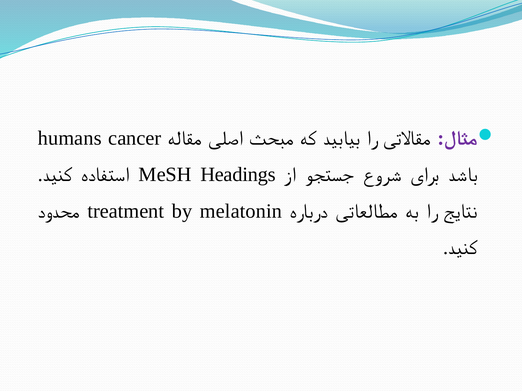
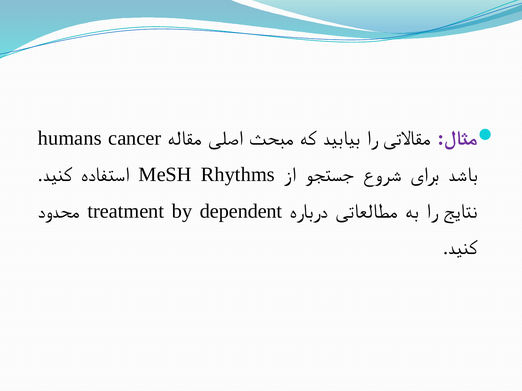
Headings: Headings -> Rhythms (238, 175)
melatonin: melatonin -> dependent (241, 211)
